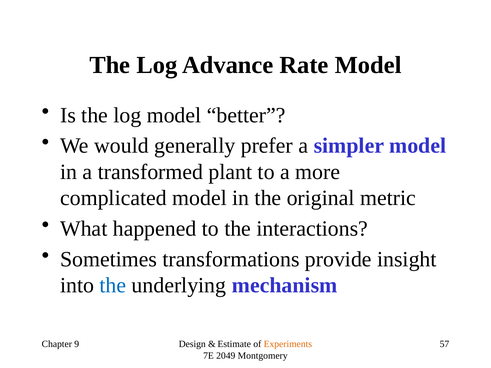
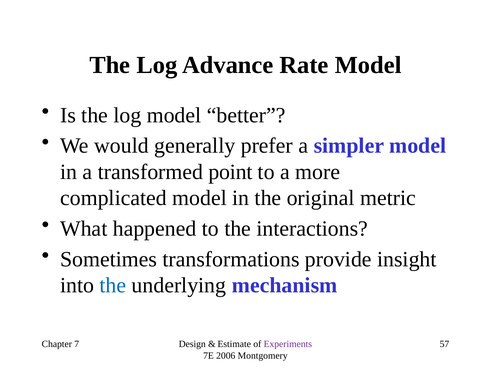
plant: plant -> point (230, 172)
9: 9 -> 7 (77, 344)
Experiments colour: orange -> purple (288, 344)
2049: 2049 -> 2006 (226, 356)
